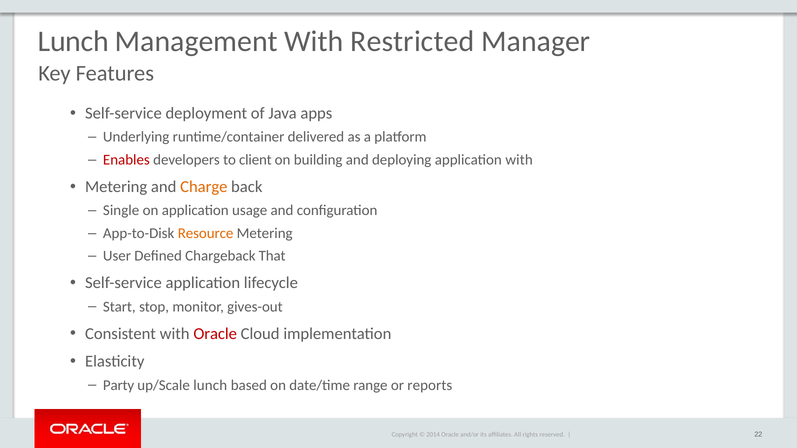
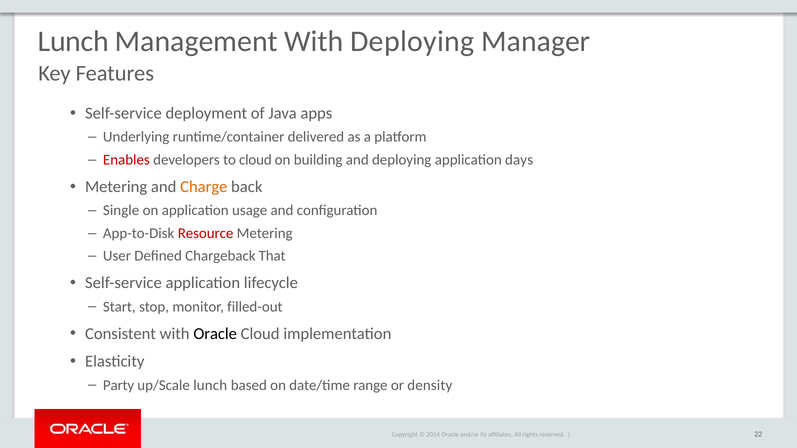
With Restricted: Restricted -> Deploying (412, 42)
to client: client -> cloud (255, 160)
application with: with -> days (519, 160)
Resource colour: orange -> red (206, 233)
gives-out: gives-out -> filled-out (255, 307)
Oracle colour: red -> black (215, 334)
reports: reports -> density (430, 385)
